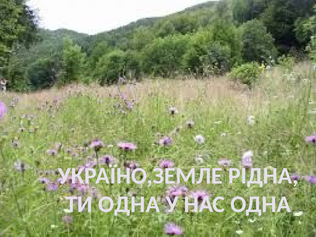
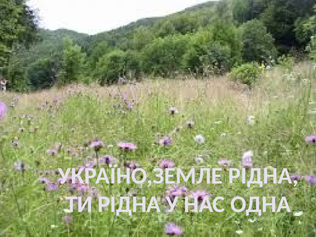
ТИ ОДНА: ОДНА -> РІДНА (129, 204)
